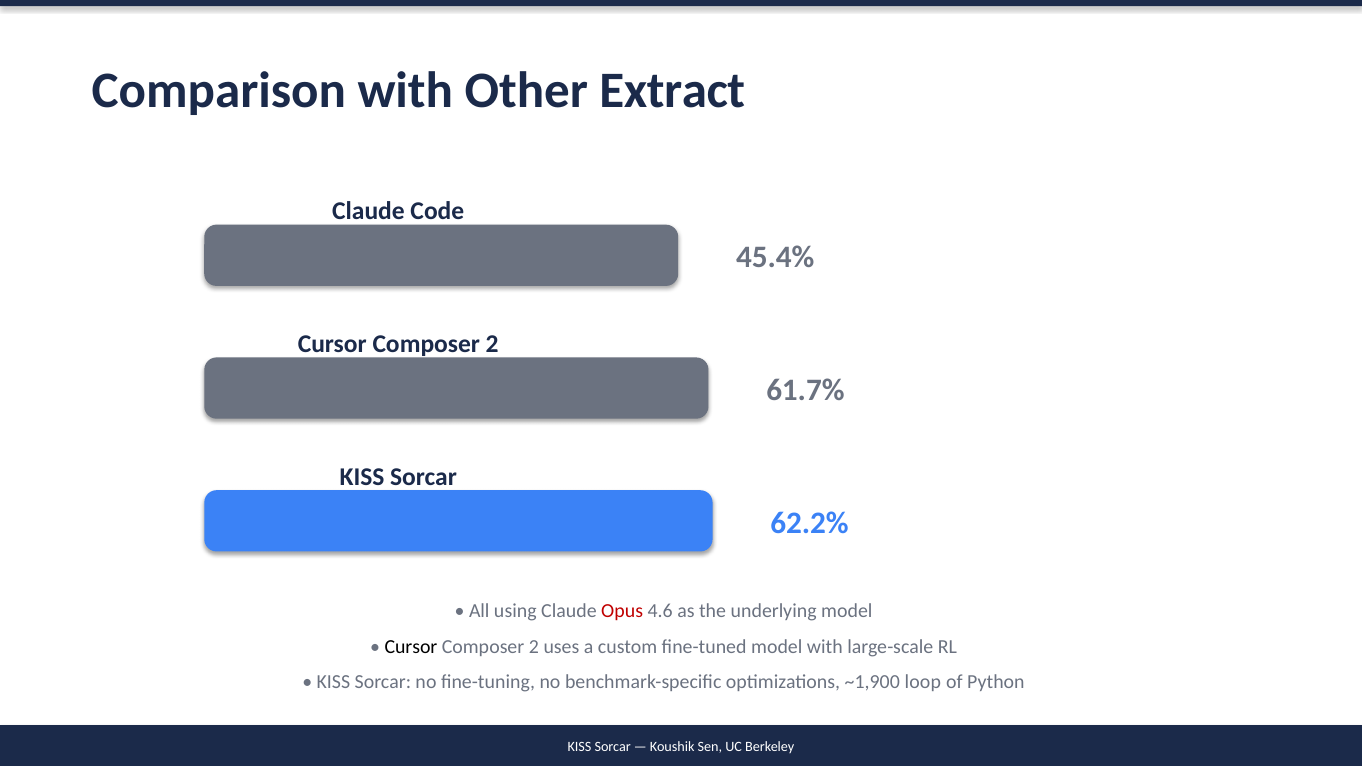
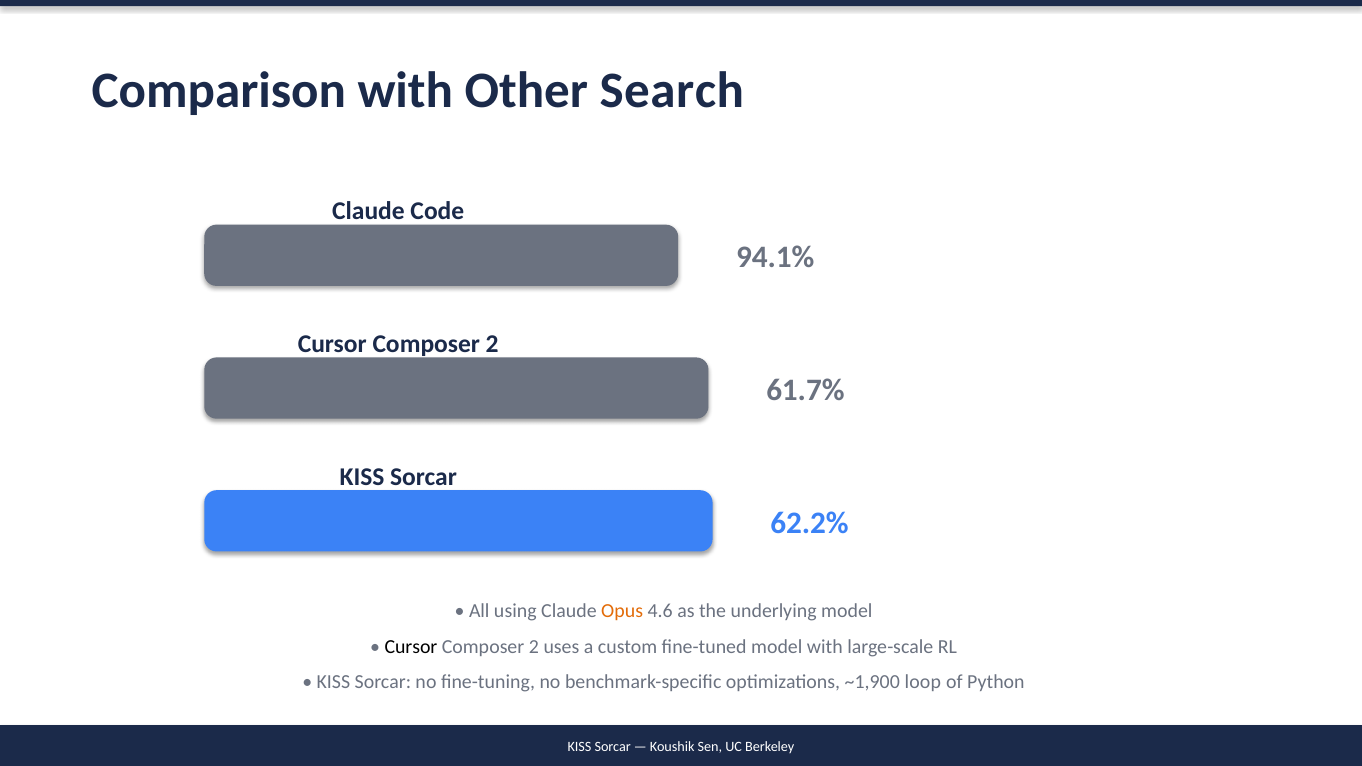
Extract: Extract -> Search (672, 90)
45.4%: 45.4% -> 94.1% (775, 258)
Opus colour: red -> orange (622, 611)
